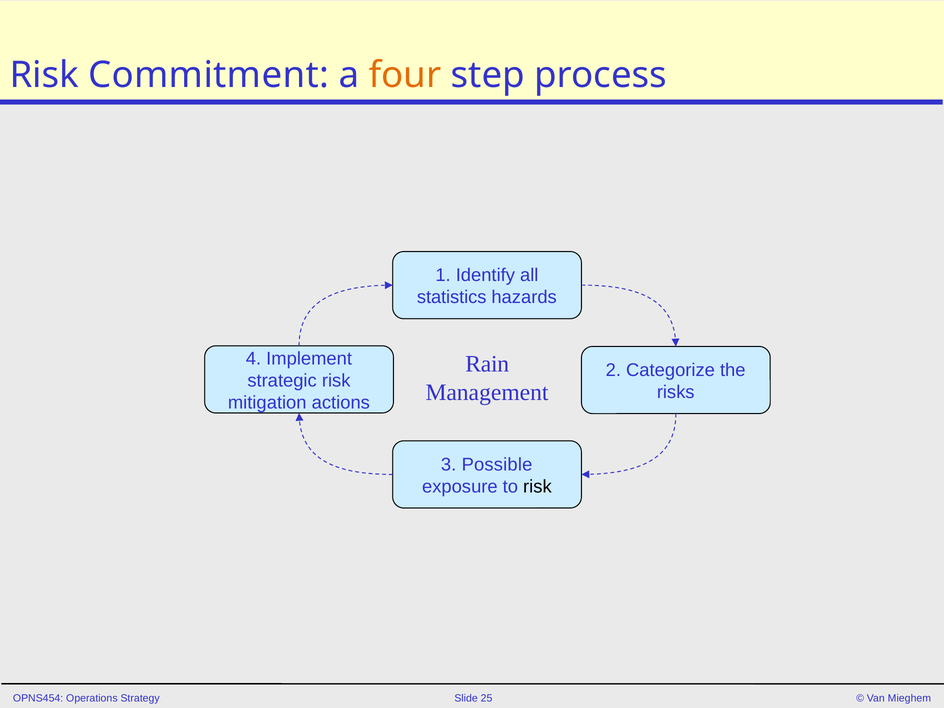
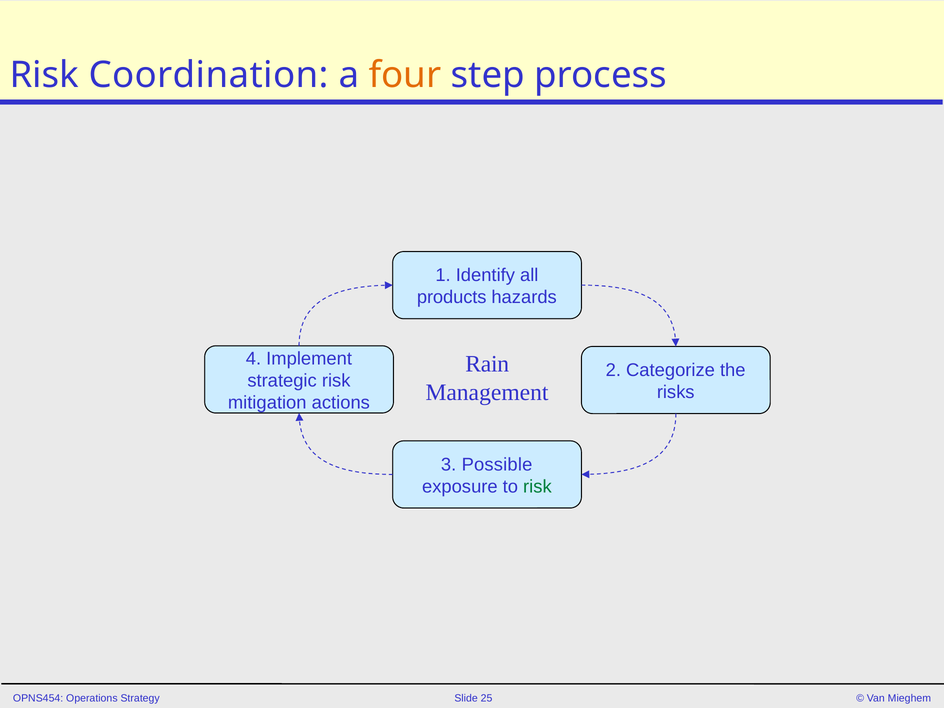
Commitment: Commitment -> Coordination (209, 75)
statistics: statistics -> products (452, 297)
risk colour: black -> green (537, 487)
